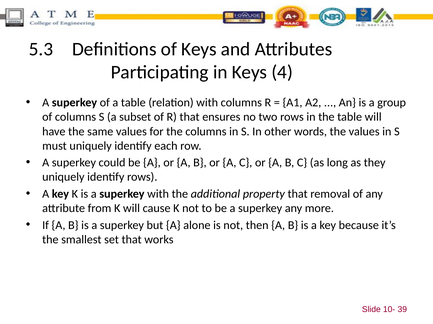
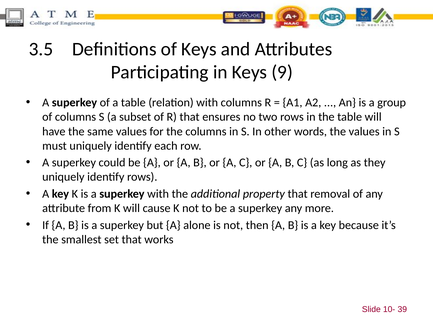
5.3: 5.3 -> 3.5 (41, 49)
4: 4 -> 9 (282, 72)
